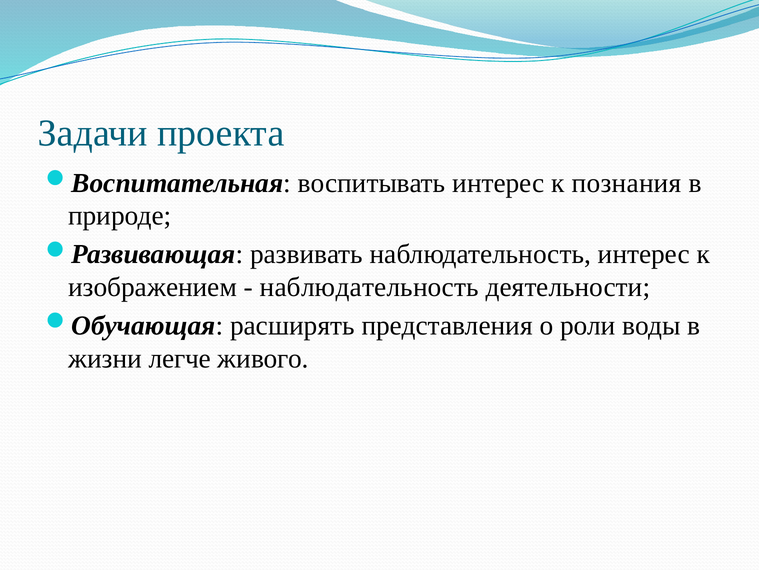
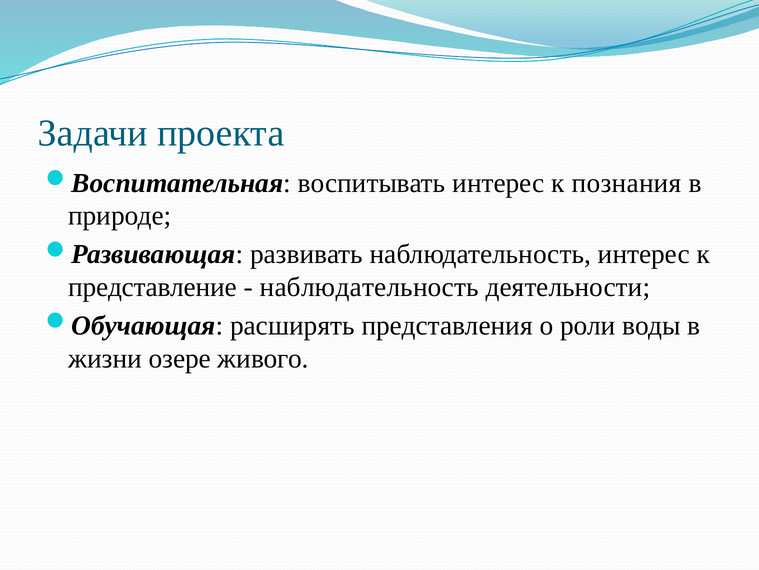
изображением: изображением -> представление (153, 287)
легче: легче -> озере (180, 358)
